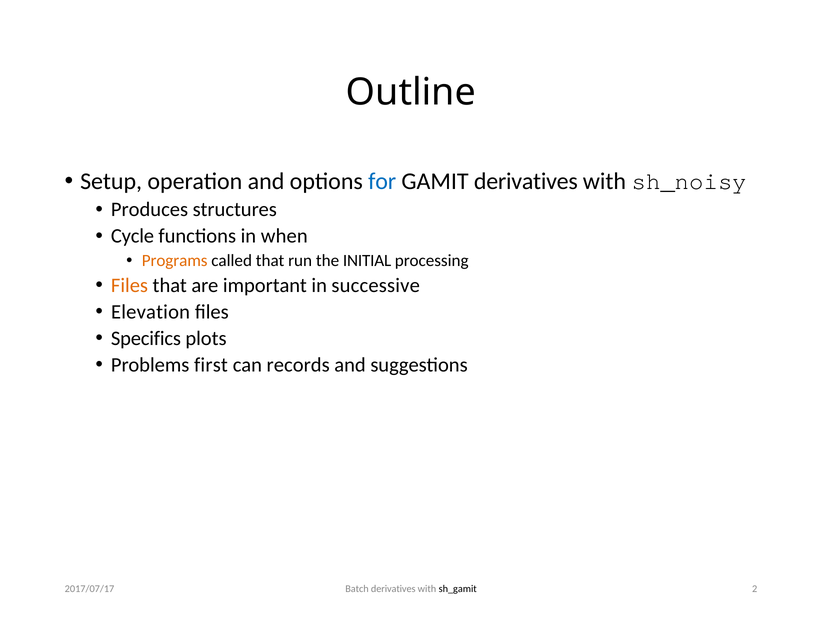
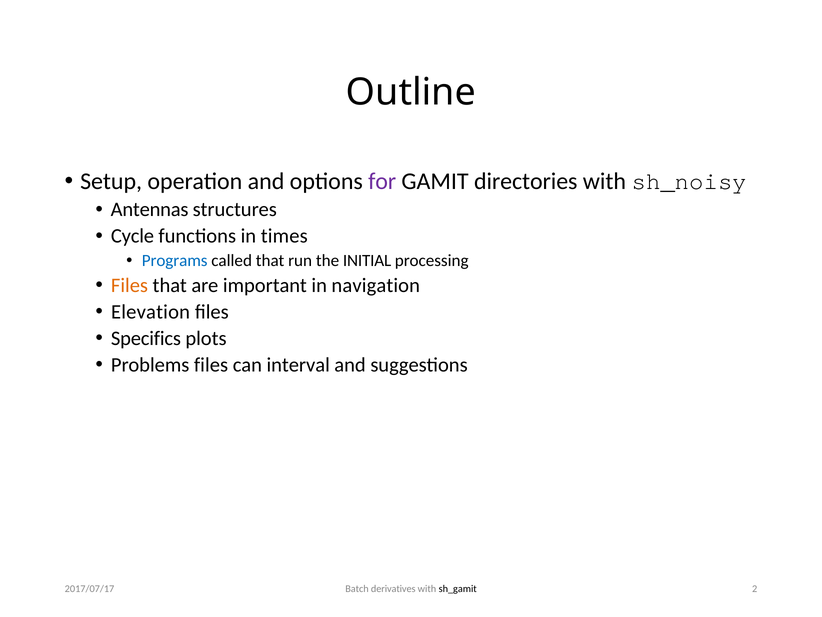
for colour: blue -> purple (382, 181)
GAMIT derivatives: derivatives -> directories (526, 181)
Produces: Produces -> Antennas (150, 209)
when: when -> times (284, 236)
Programs colour: orange -> blue (175, 260)
successive: successive -> navigation (376, 285)
Problems first: first -> files (211, 365)
records: records -> interval (298, 365)
